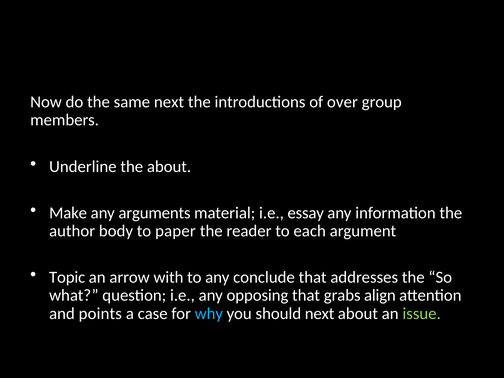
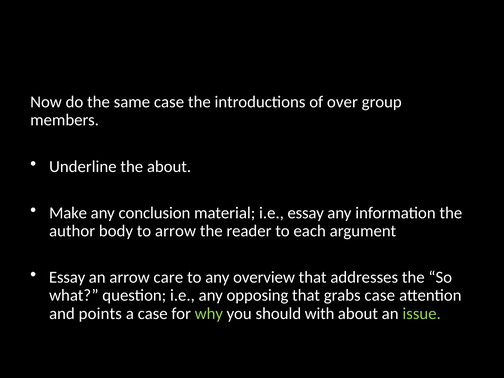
same next: next -> case (169, 102)
arguments: arguments -> conclusion (154, 213)
to paper: paper -> arrow (175, 231)
Topic: Topic -> Essay (67, 277)
with: with -> care (168, 277)
conclude: conclude -> overview (264, 277)
grabs align: align -> case (380, 295)
why colour: light blue -> light green (209, 314)
should next: next -> with (320, 314)
